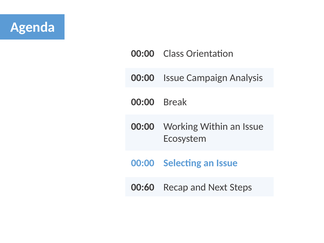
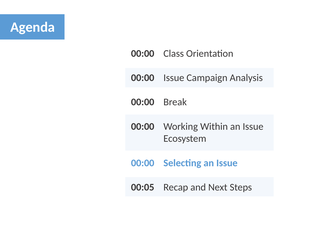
00:60: 00:60 -> 00:05 (143, 187)
